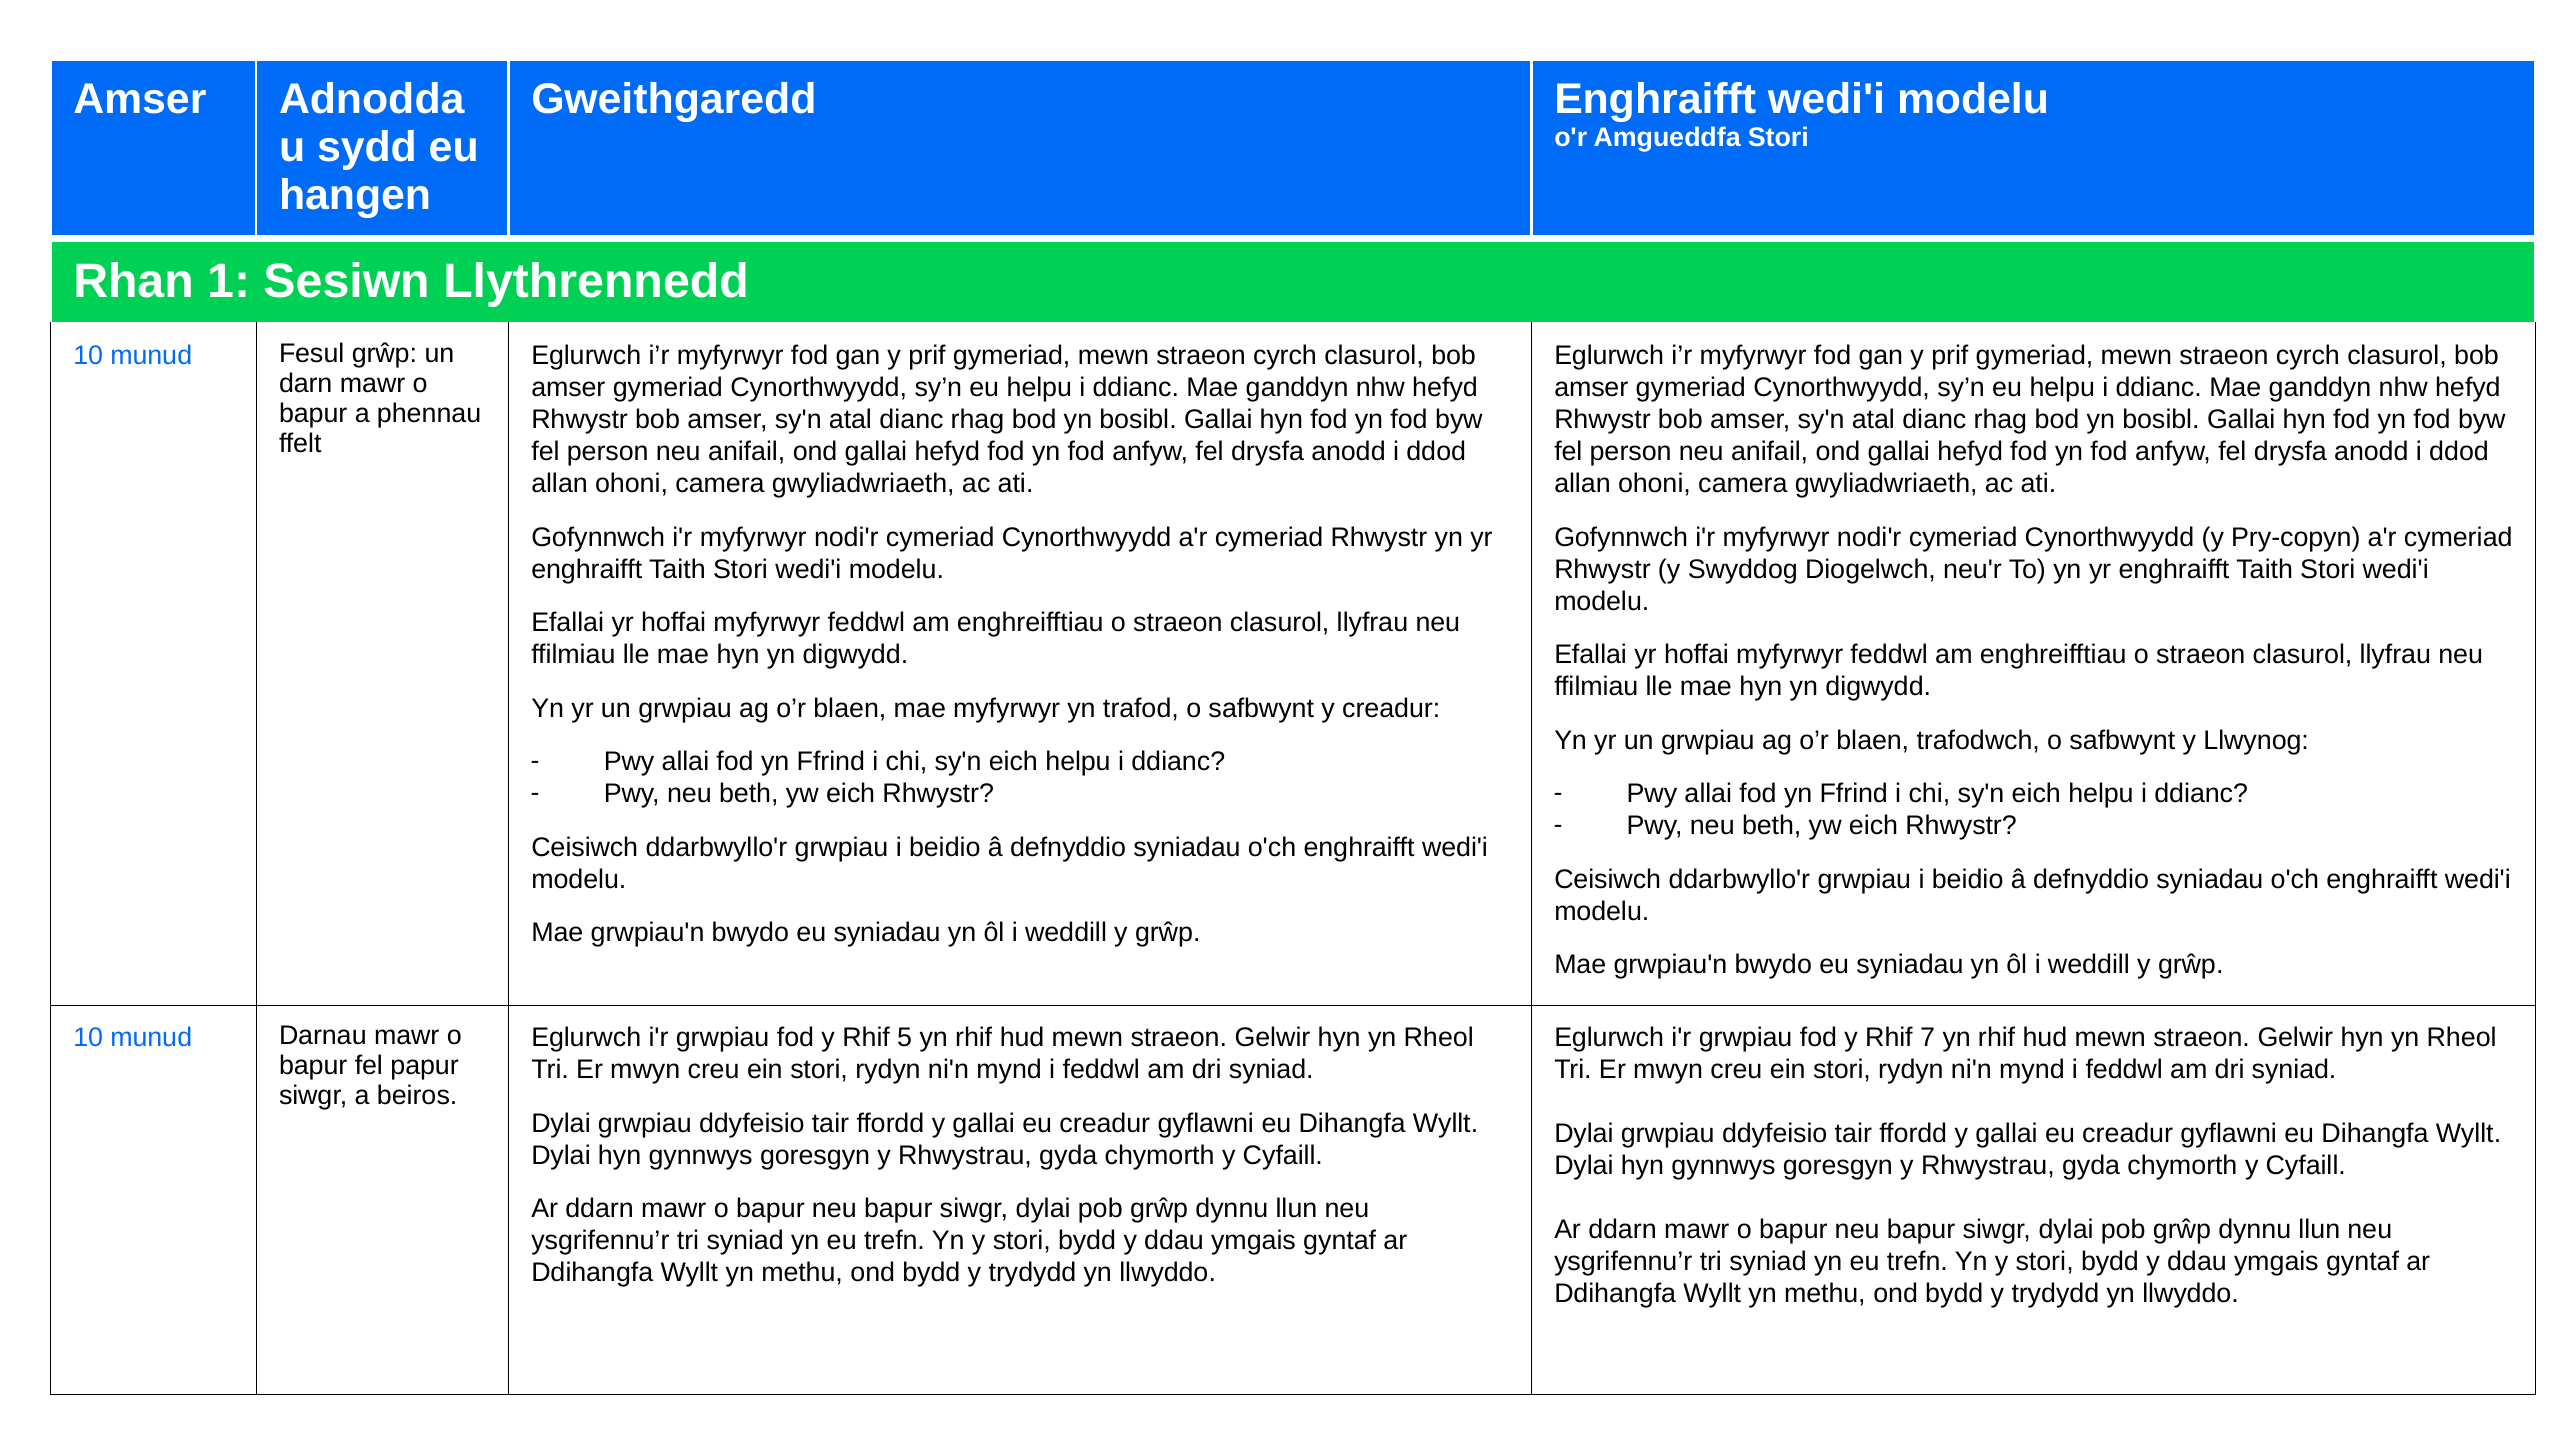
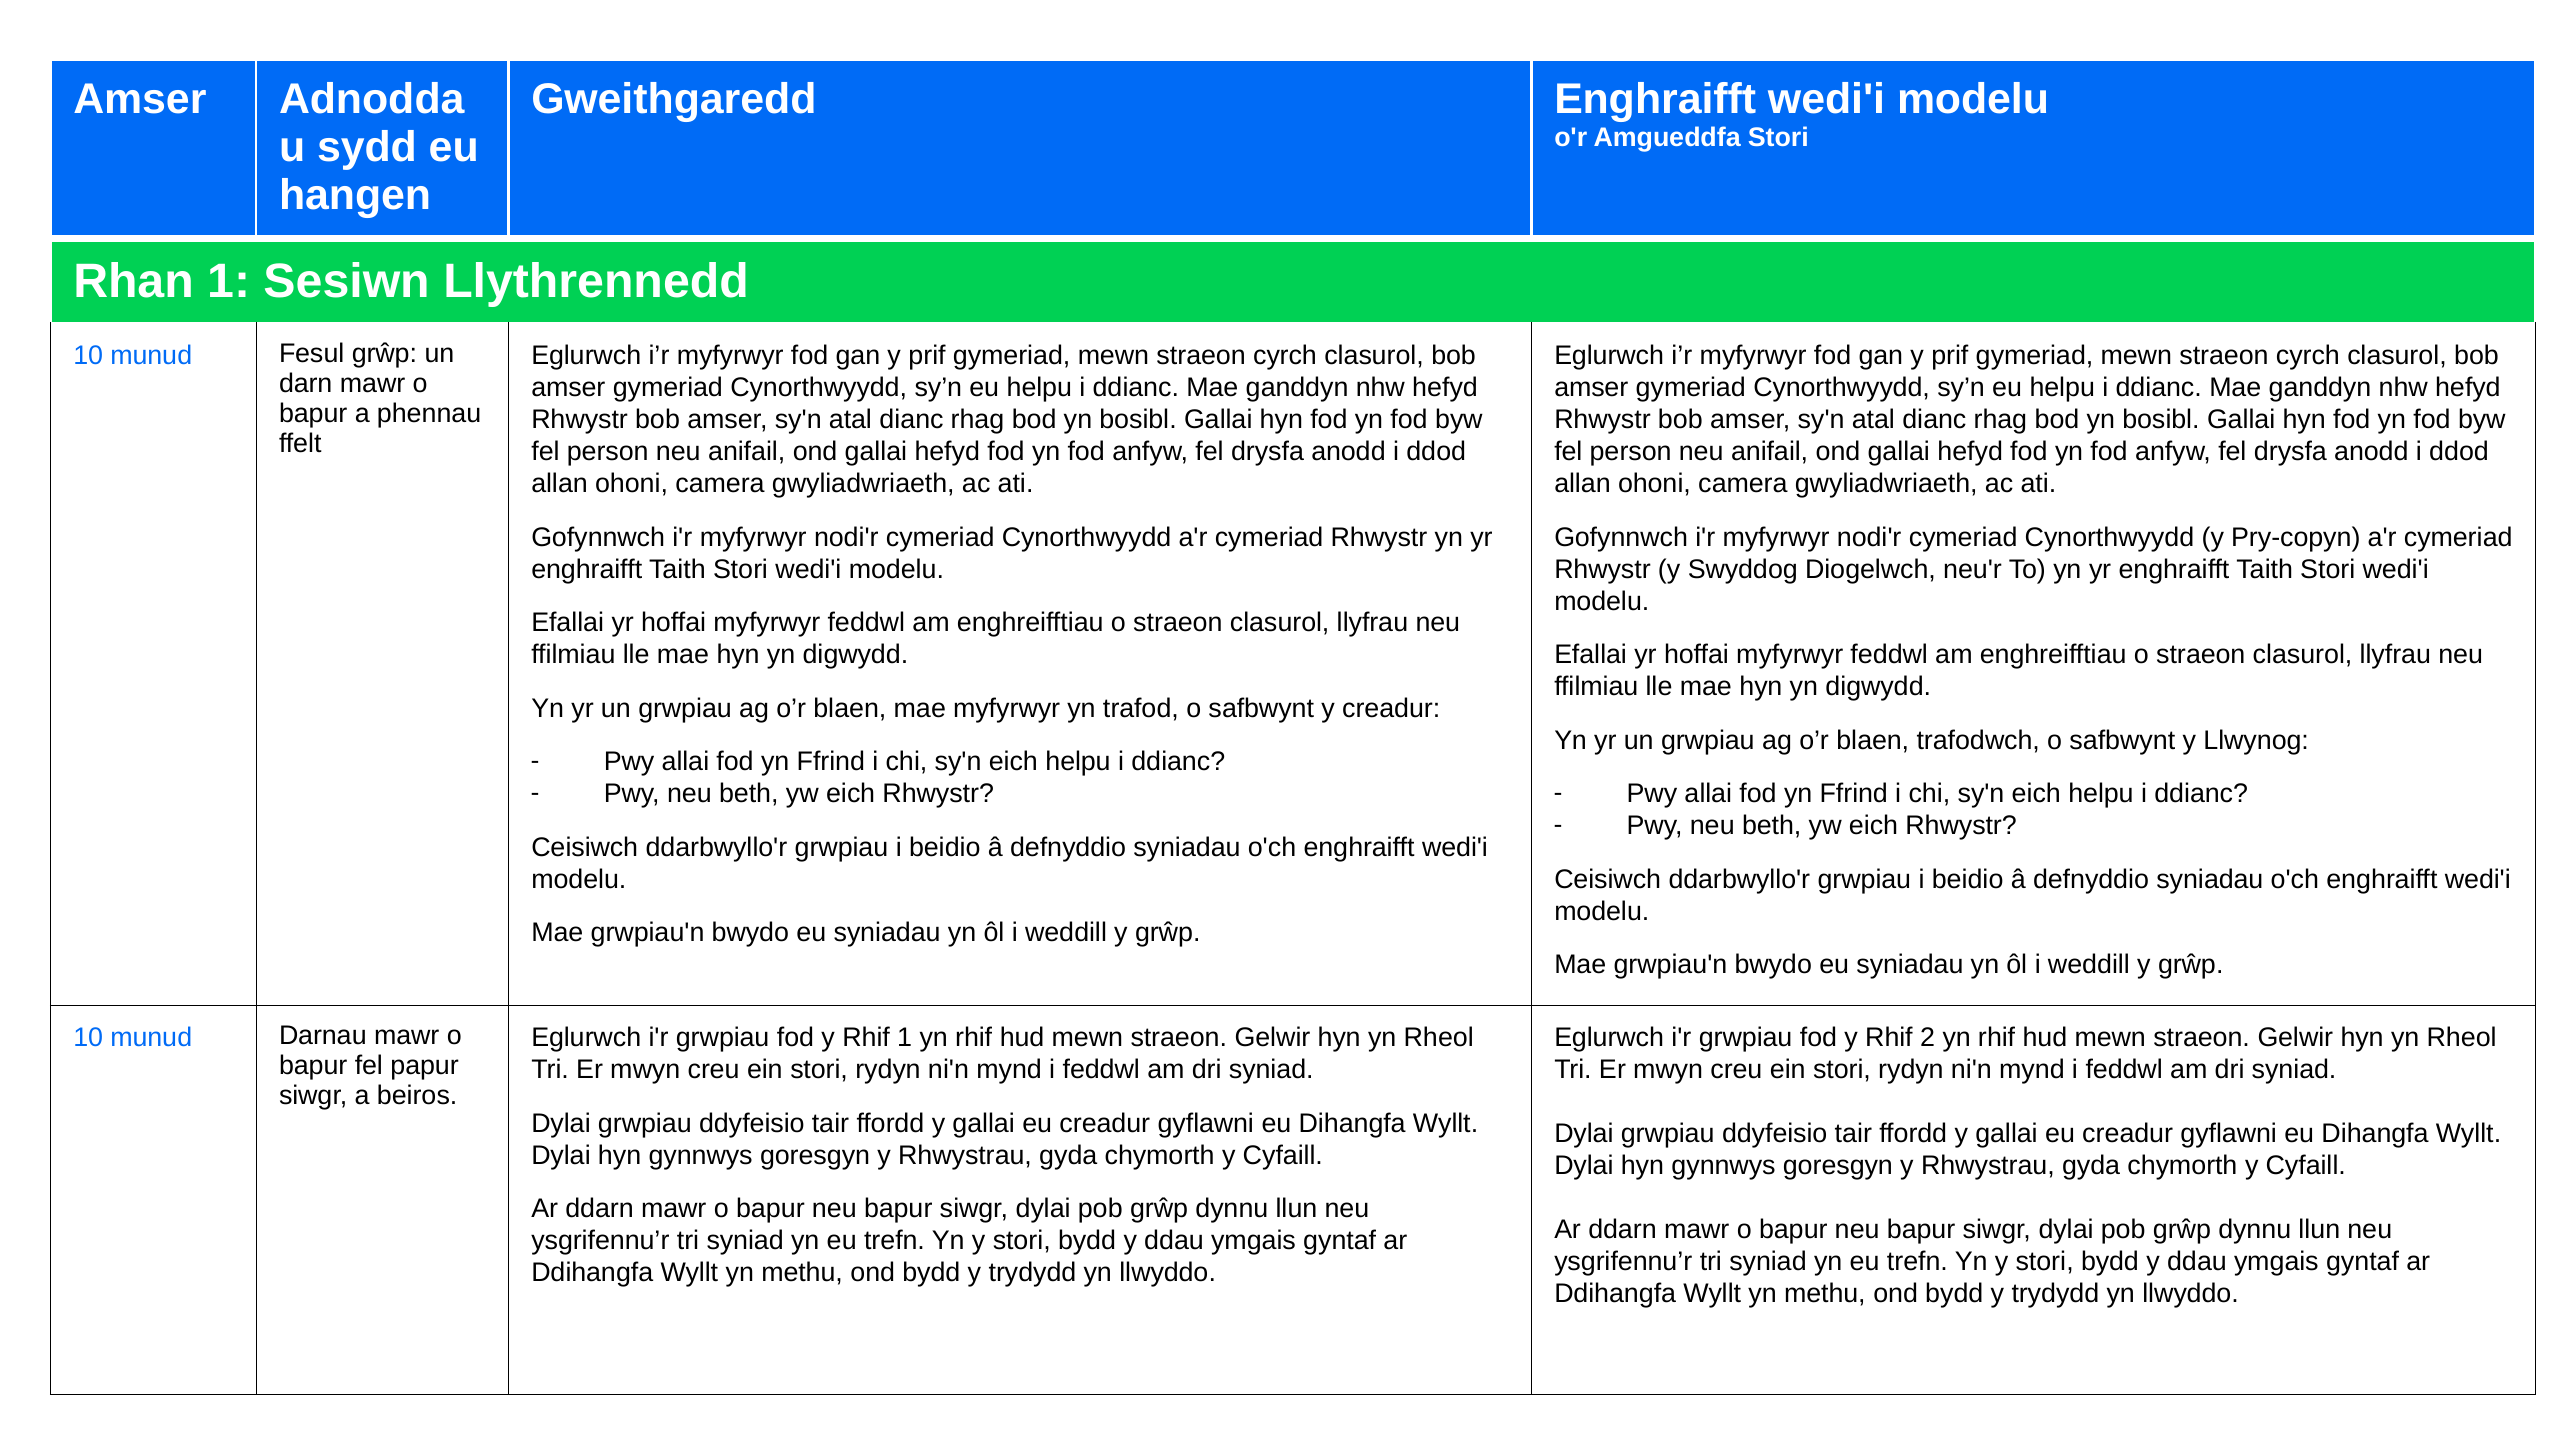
Rhif 5: 5 -> 1 (905, 1038)
7: 7 -> 2 (1927, 1038)
